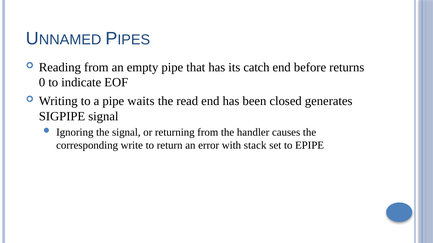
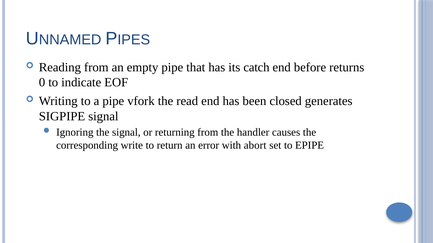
waits: waits -> vfork (141, 101)
stack: stack -> abort (255, 146)
